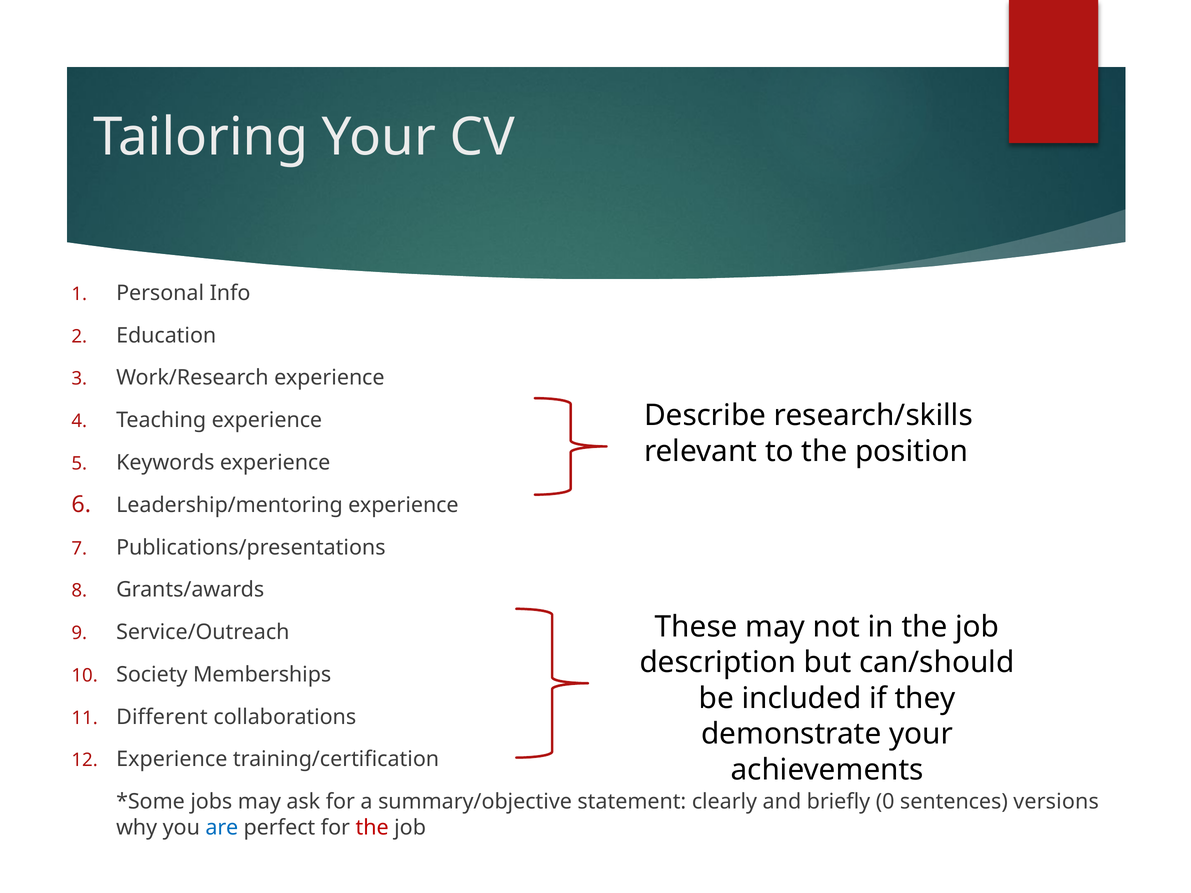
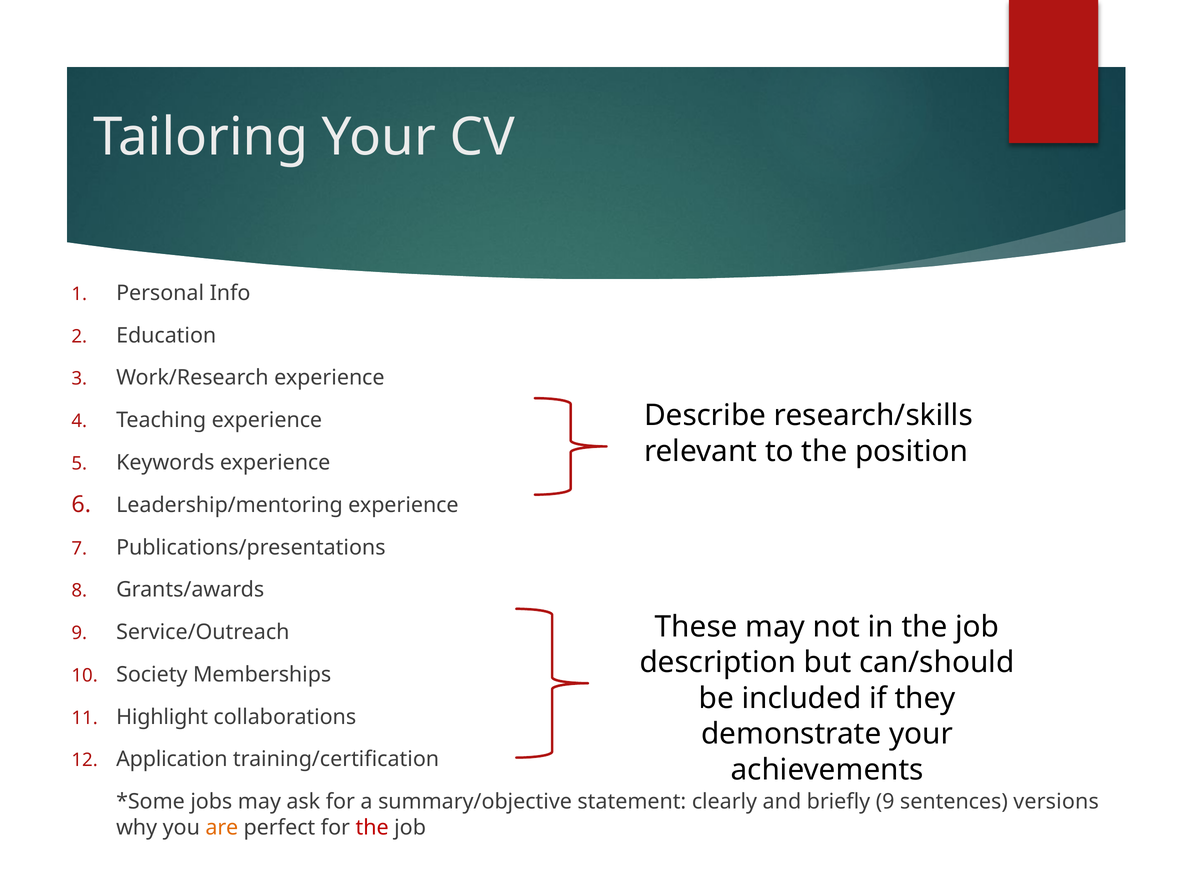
Different: Different -> Highlight (162, 717)
Experience: Experience -> Application (172, 759)
briefly 0: 0 -> 9 (885, 802)
are colour: blue -> orange (222, 828)
